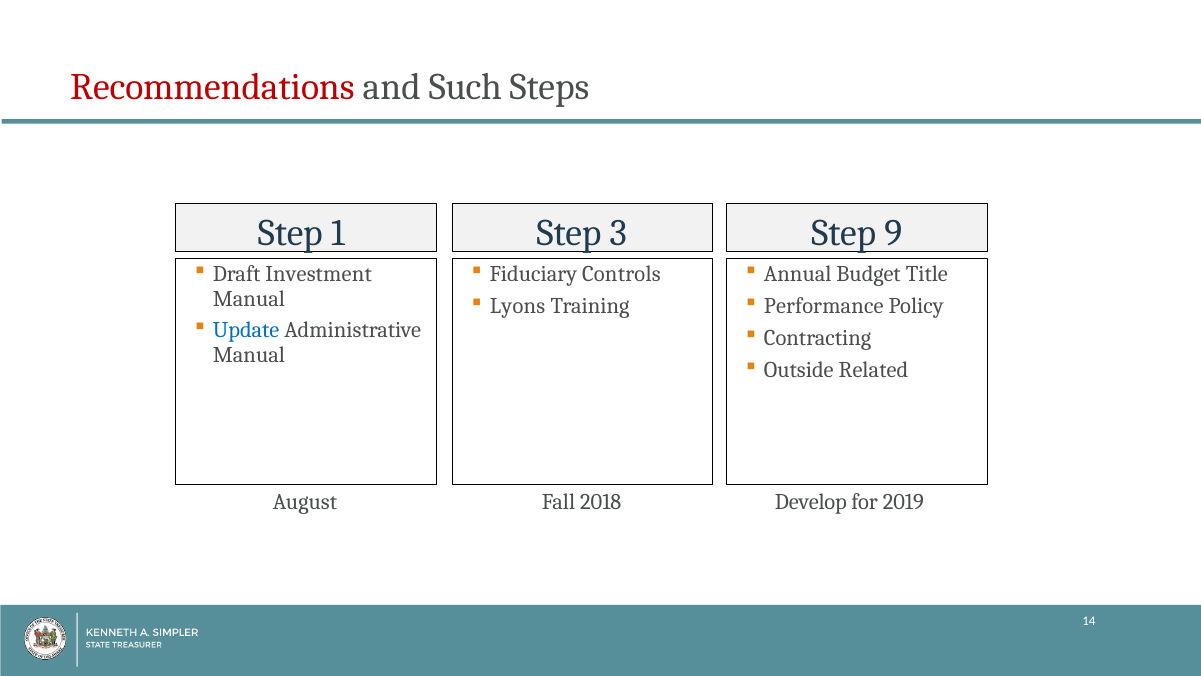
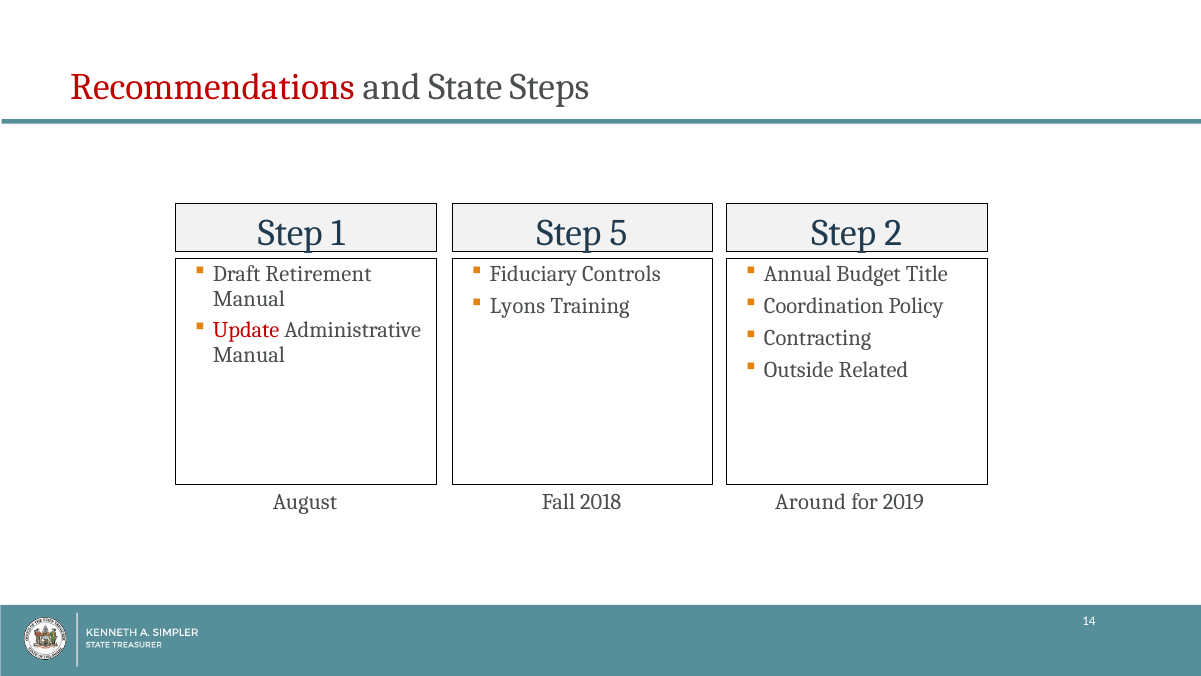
Such: Such -> State (465, 87)
3: 3 -> 5 (619, 233)
9: 9 -> 2 (893, 233)
Investment: Investment -> Retirement (319, 274)
Performance: Performance -> Coordination (824, 306)
Update colour: blue -> red (246, 330)
Develop: Develop -> Around (811, 502)
